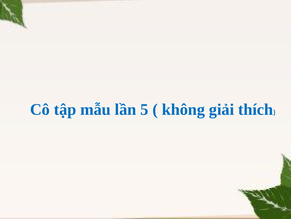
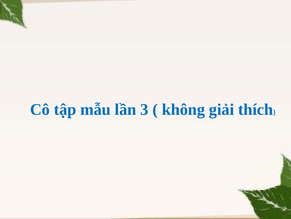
5: 5 -> 3 (144, 109)
